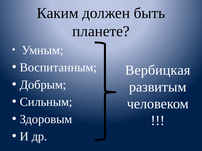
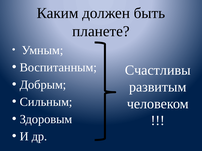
Вербицкая: Вербицкая -> Счастливы (158, 70)
